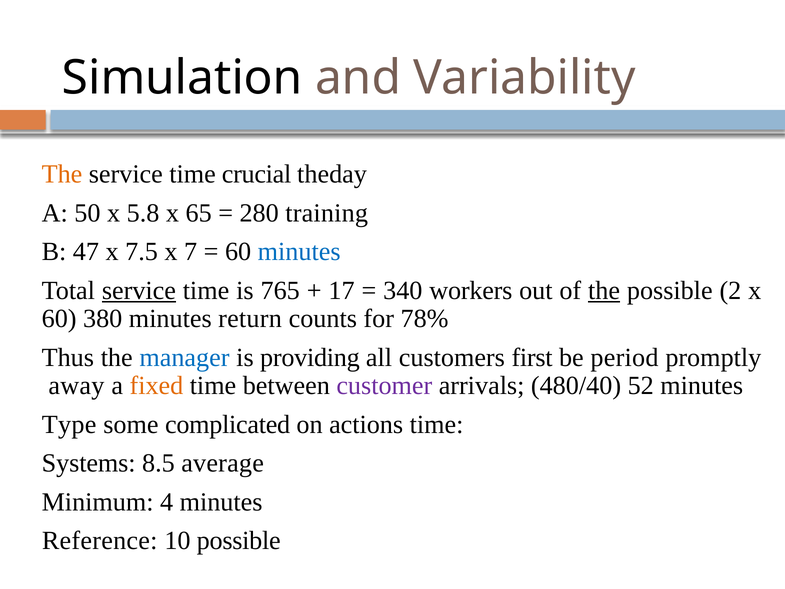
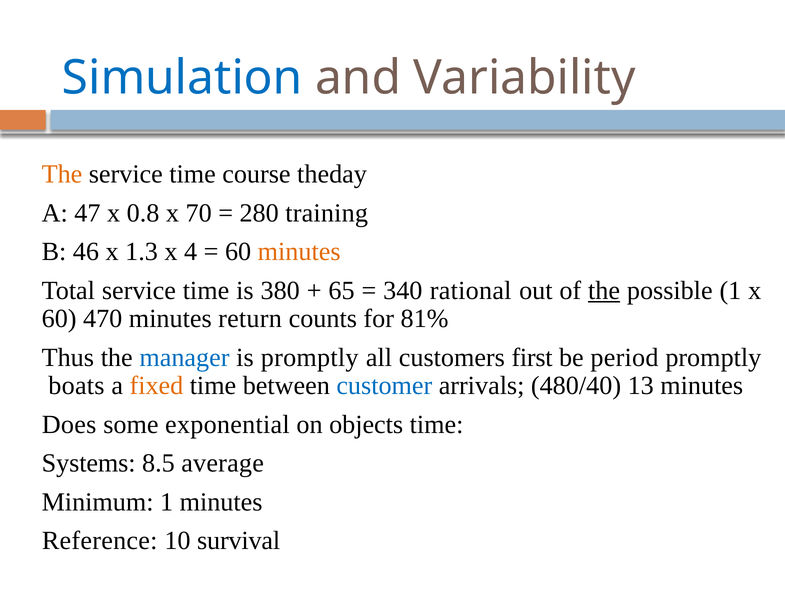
Simulation colour: black -> blue (182, 78)
crucial: crucial -> course (256, 174)
50: 50 -> 47 (87, 213)
5.8: 5.8 -> 0.8 (143, 213)
65: 65 -> 70 (199, 213)
47: 47 -> 46 (86, 252)
7.5: 7.5 -> 1.3 (142, 252)
7: 7 -> 4 (191, 252)
minutes colour: blue -> orange (299, 252)
service underline: present -> none (139, 290)
765: 765 -> 380 (280, 290)
17: 17 -> 65 (342, 290)
workers: workers -> rational (471, 290)
possible 2: 2 -> 1 (730, 290)
380: 380 -> 470 (103, 319)
78%: 78% -> 81% (425, 319)
is providing: providing -> promptly (310, 357)
away: away -> boats (76, 386)
customer colour: purple -> blue (384, 386)
52: 52 -> 13 (641, 386)
Type: Type -> Does (69, 424)
complicated: complicated -> exponential (227, 424)
actions: actions -> objects (366, 424)
Minimum 4: 4 -> 1 (167, 502)
10 possible: possible -> survival (239, 541)
